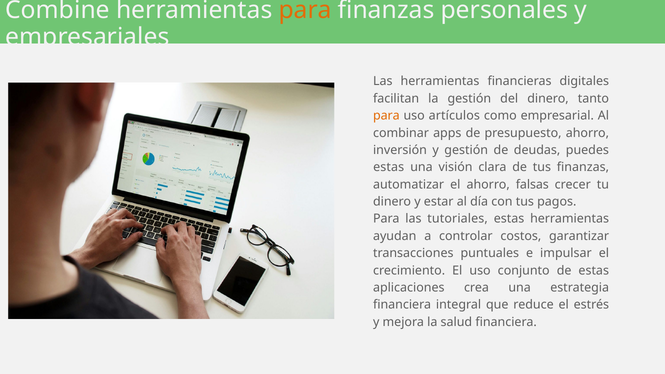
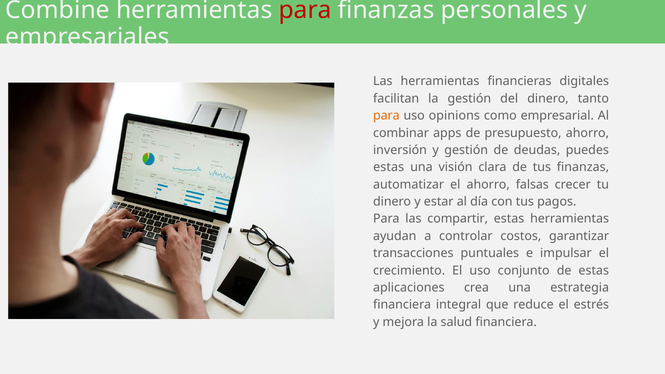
para colour: orange -> red (305, 10)
artículos: artículos -> opinions (454, 116)
tutoriales: tutoriales -> compartir (458, 219)
